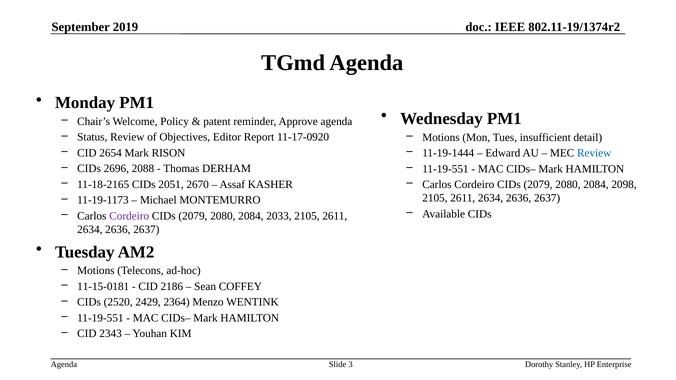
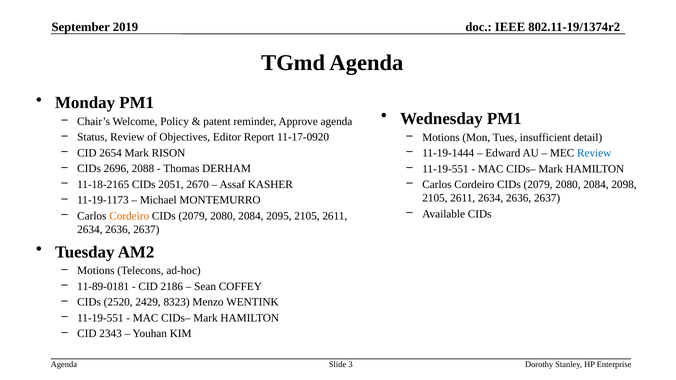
Cordeiro colour: purple -> orange (129, 216)
2033: 2033 -> 2095 (279, 216)
11-15-0181: 11-15-0181 -> 11-89-0181 (103, 287)
2364: 2364 -> 8323 (177, 302)
